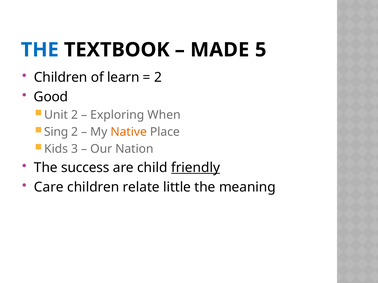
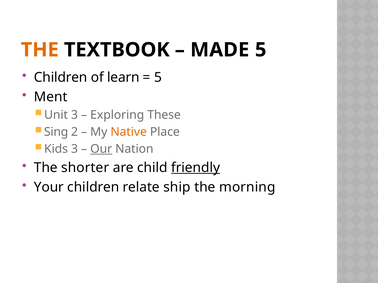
THE colour: blue -> orange (40, 50)
2: 2 -> 5 (158, 78)
Good: Good -> Ment (51, 97)
Unit 2: 2 -> 3 (74, 115)
When: When -> These (164, 115)
Our underline: none -> present (101, 149)
success: success -> shorter (85, 168)
Care: Care -> Your (49, 187)
little: little -> ship (177, 187)
meaning: meaning -> morning (247, 187)
